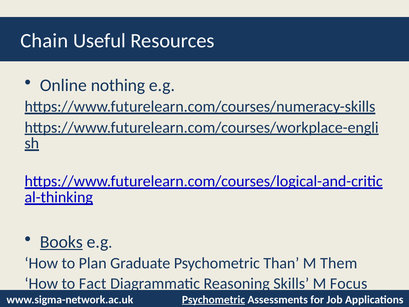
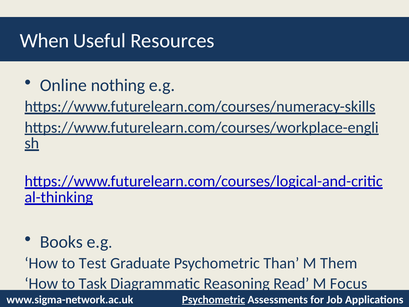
Chain: Chain -> When (44, 41)
Books underline: present -> none (61, 242)
Plan: Plan -> Test (93, 263)
Fact: Fact -> Task (93, 283)
Skills: Skills -> Read (291, 283)
